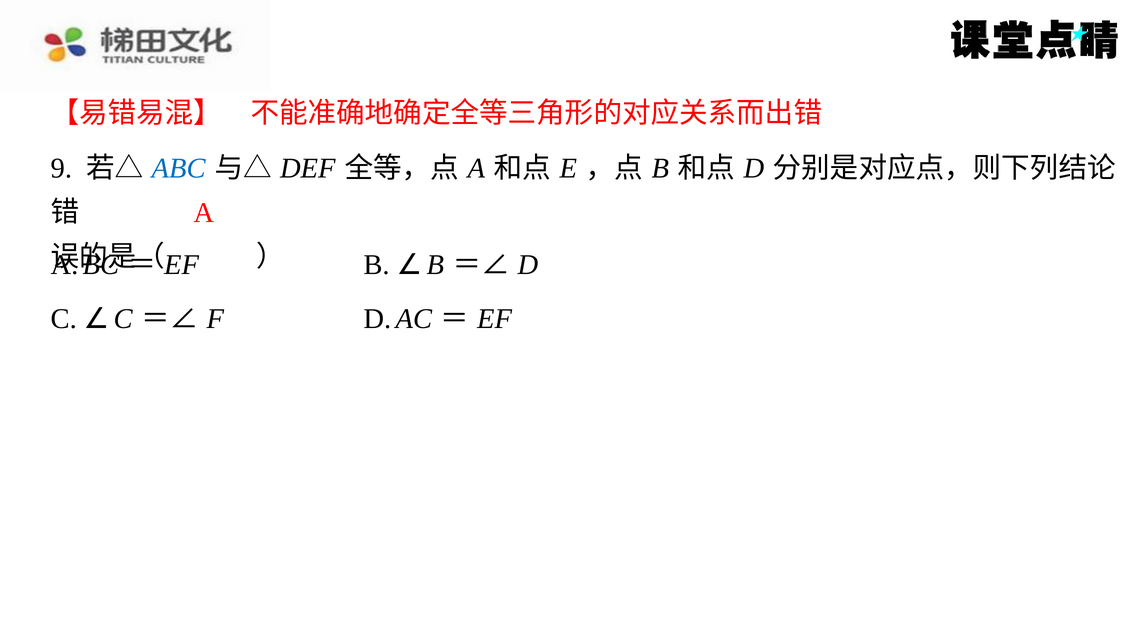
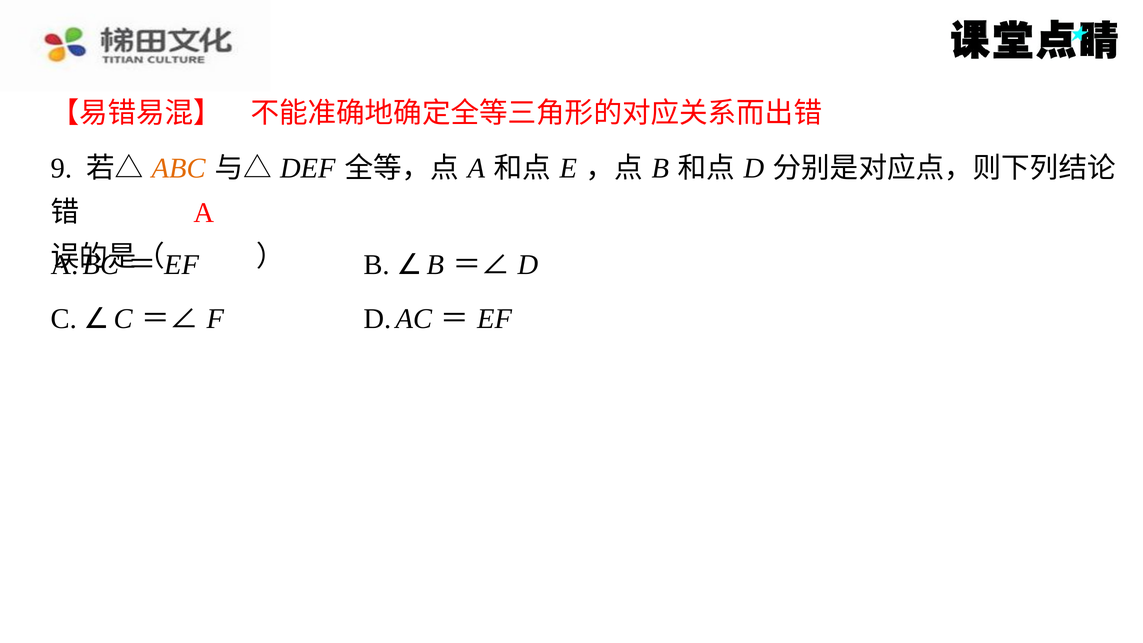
ABC colour: blue -> orange (179, 168)
